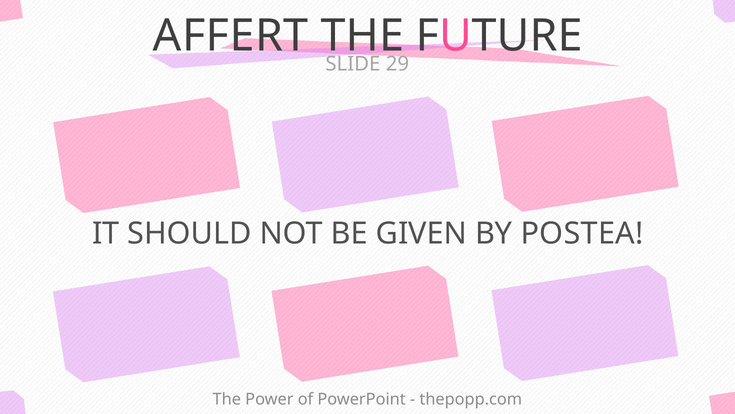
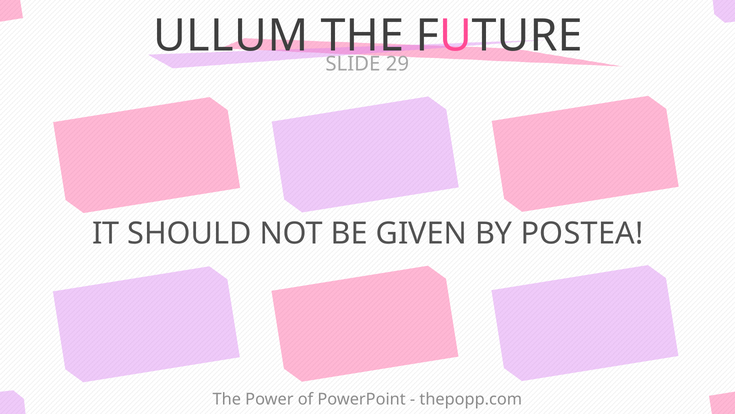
AFFERT: AFFERT -> ULLUM (231, 36)
